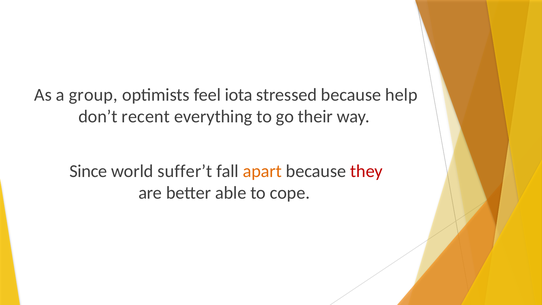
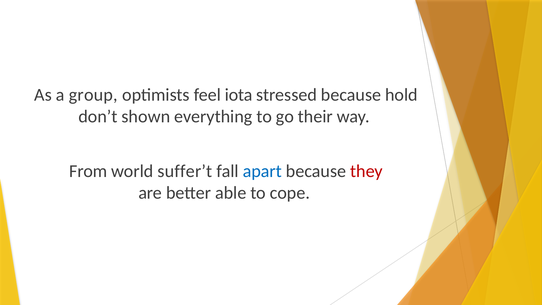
help: help -> hold (401, 95)
recent: recent -> shown (146, 116)
Since: Since -> From (88, 171)
apart colour: orange -> blue (262, 171)
